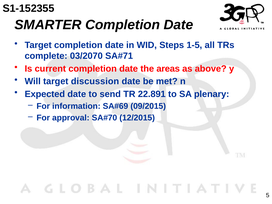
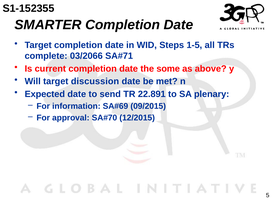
03/2070: 03/2070 -> 03/2066 (86, 56)
areas: areas -> some (168, 69)
